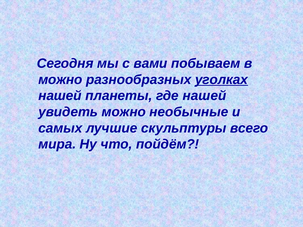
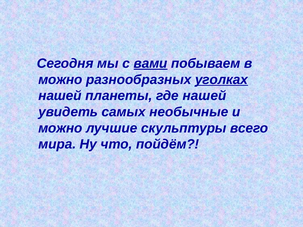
вами underline: none -> present (151, 64)
увидеть можно: можно -> самых (124, 112)
самых: самых -> можно (60, 128)
